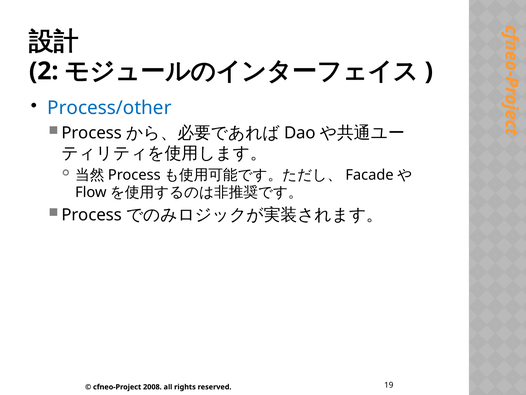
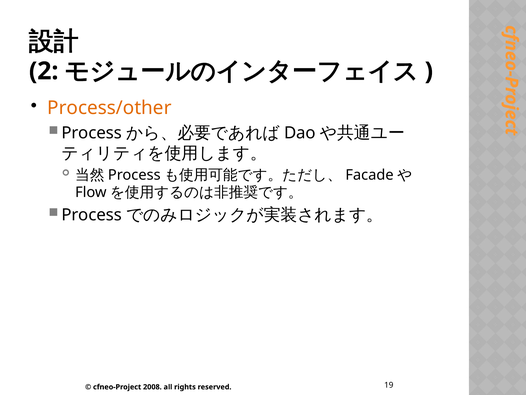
Process/other colour: blue -> orange (109, 108)
